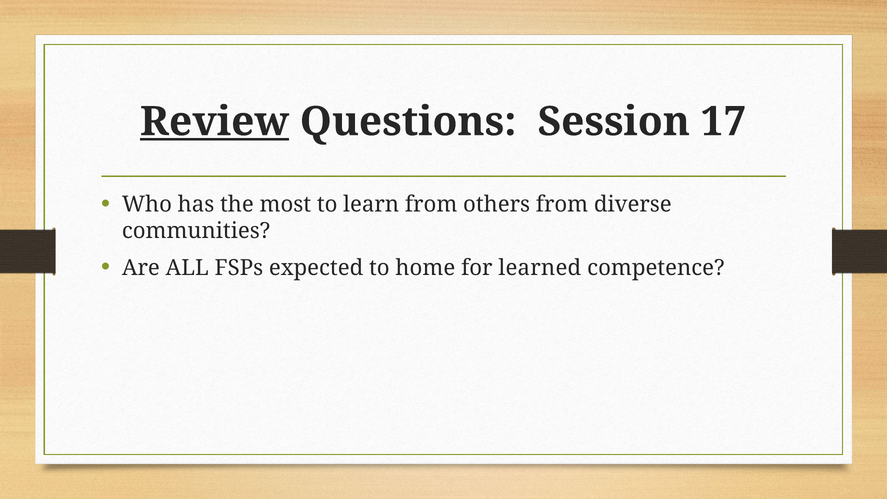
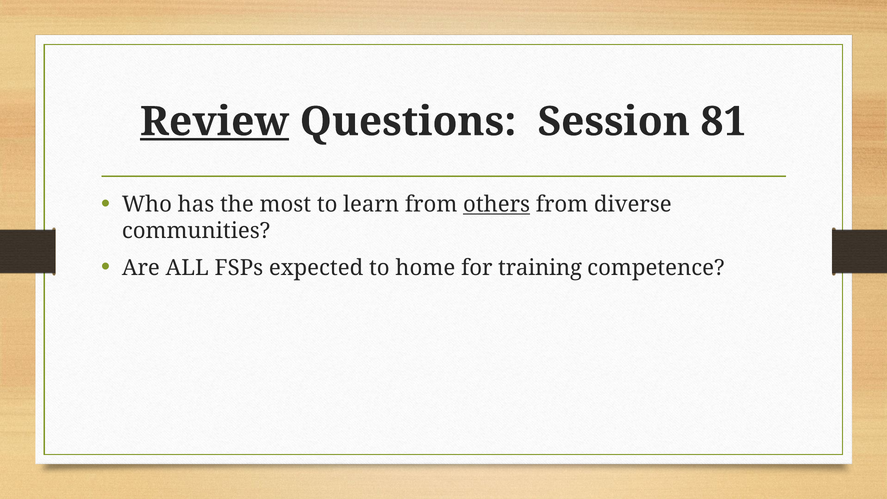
17: 17 -> 81 (723, 122)
others underline: none -> present (497, 204)
learned: learned -> training (540, 268)
